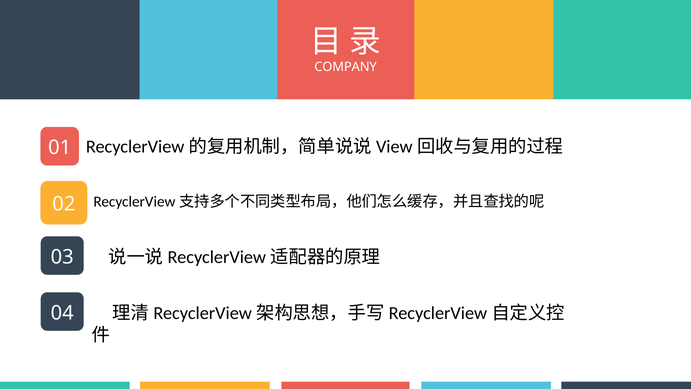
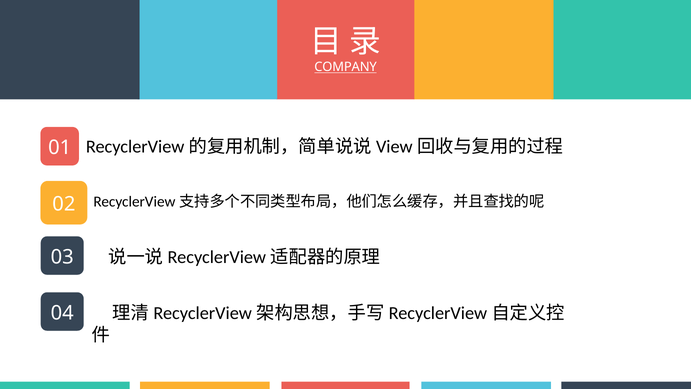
COMPANY underline: none -> present (346, 67)
